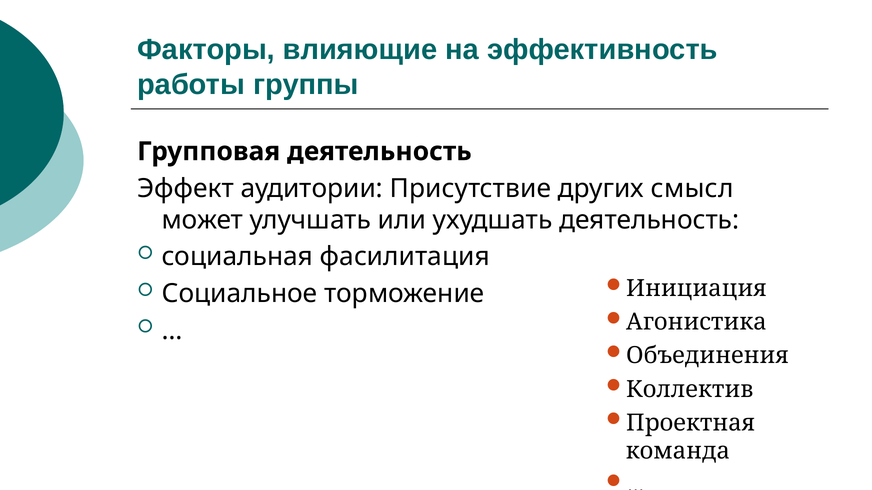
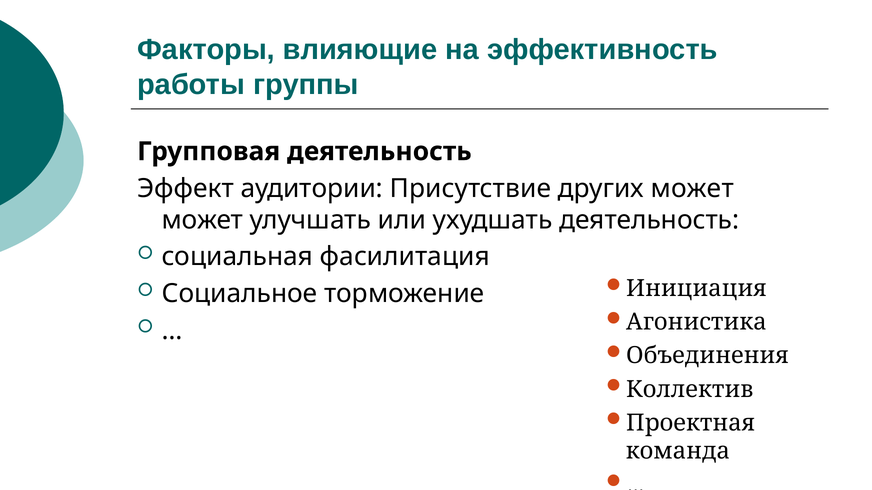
других смысл: смысл -> может (692, 189)
